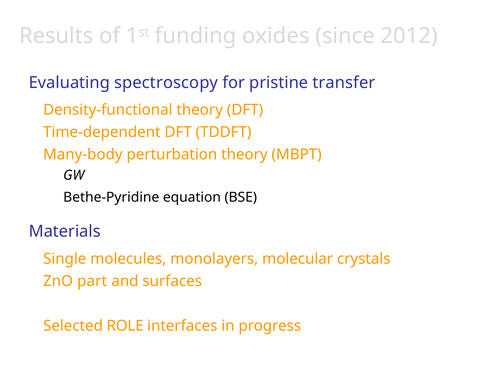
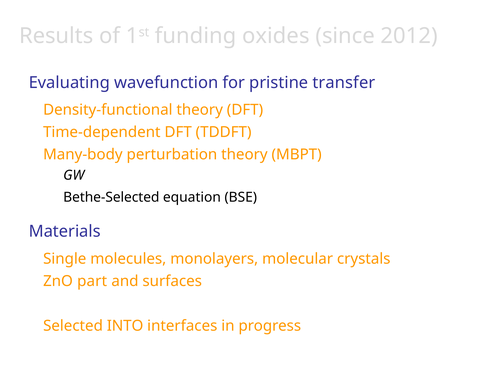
spectroscopy: spectroscopy -> wavefunction (166, 83)
Bethe-Pyridine: Bethe-Pyridine -> Bethe-Selected (111, 197)
ROLE: ROLE -> INTO (125, 326)
